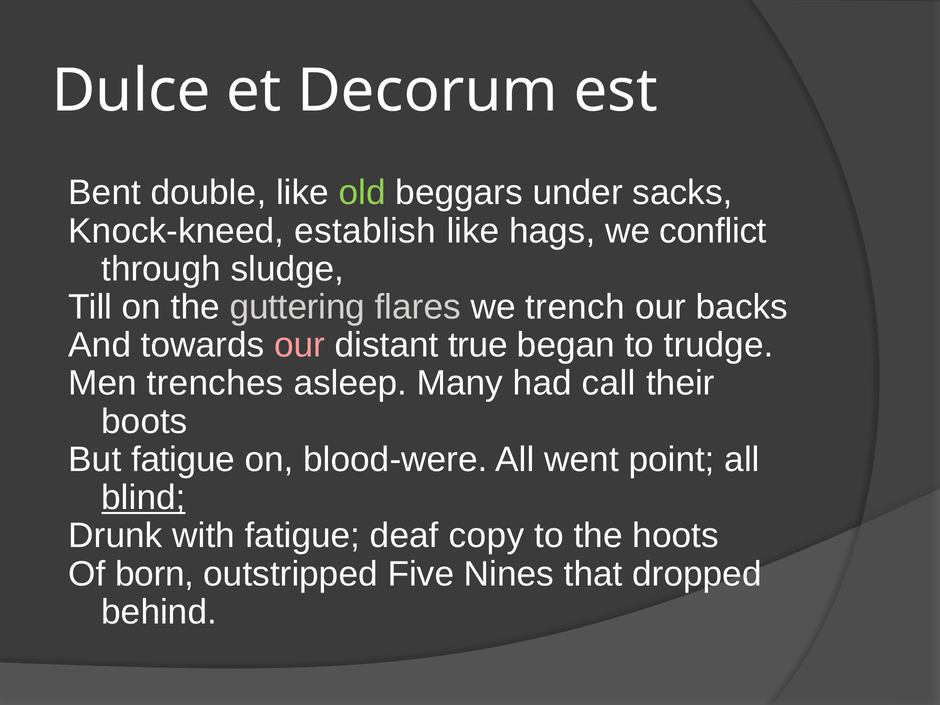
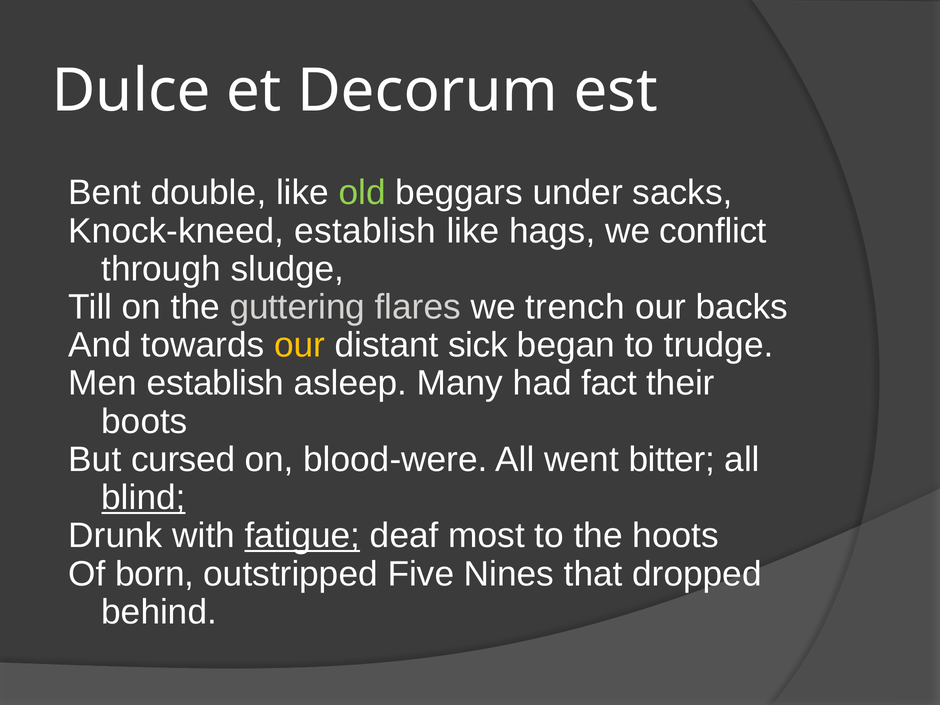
our colour: pink -> yellow (300, 345)
true: true -> sick (478, 345)
Men trenches: trenches -> establish (215, 383)
call: call -> fact (609, 383)
But fatigue: fatigue -> cursed (183, 460)
point: point -> bitter (672, 460)
fatigue underline: none -> present (302, 536)
copy: copy -> most (487, 536)
